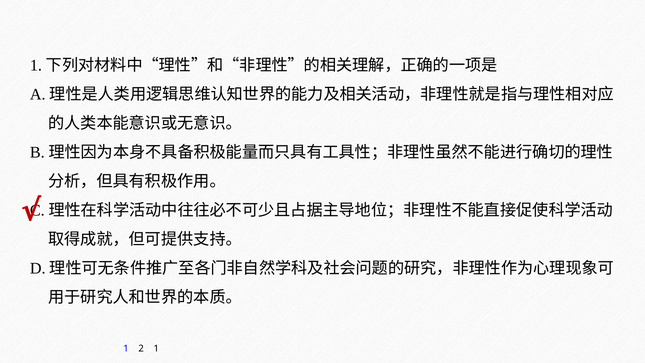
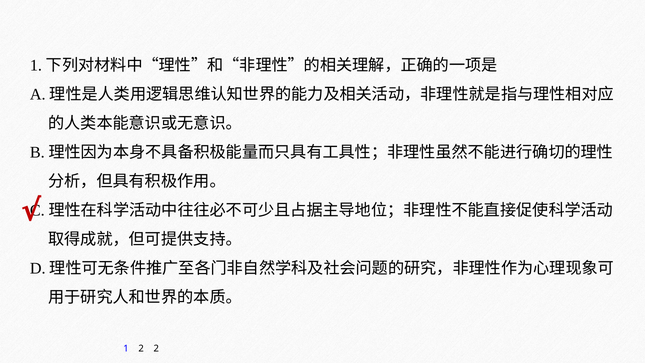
2 1: 1 -> 2 (156, 349)
